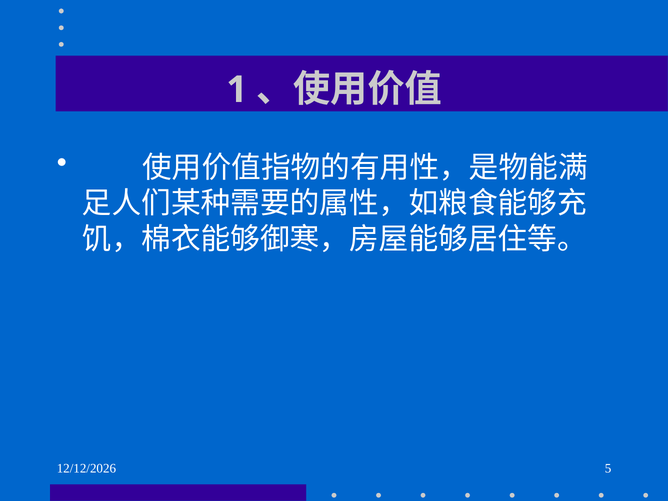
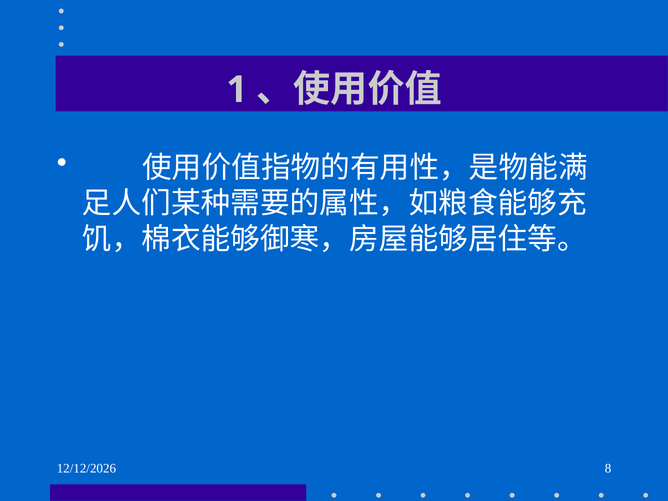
5: 5 -> 8 (608, 469)
